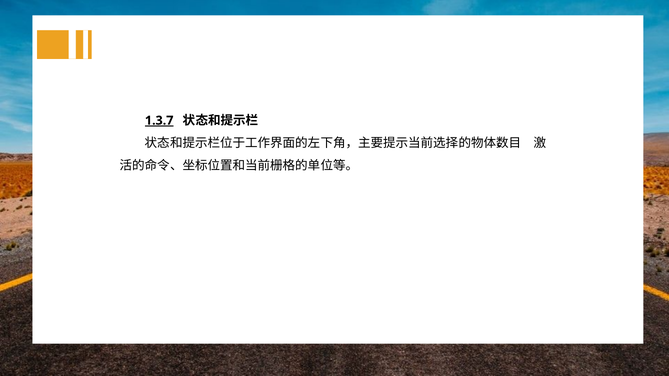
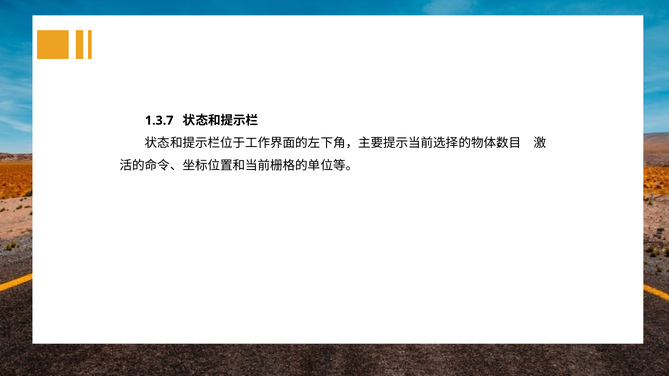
1.3.7 underline: present -> none (159, 121)
